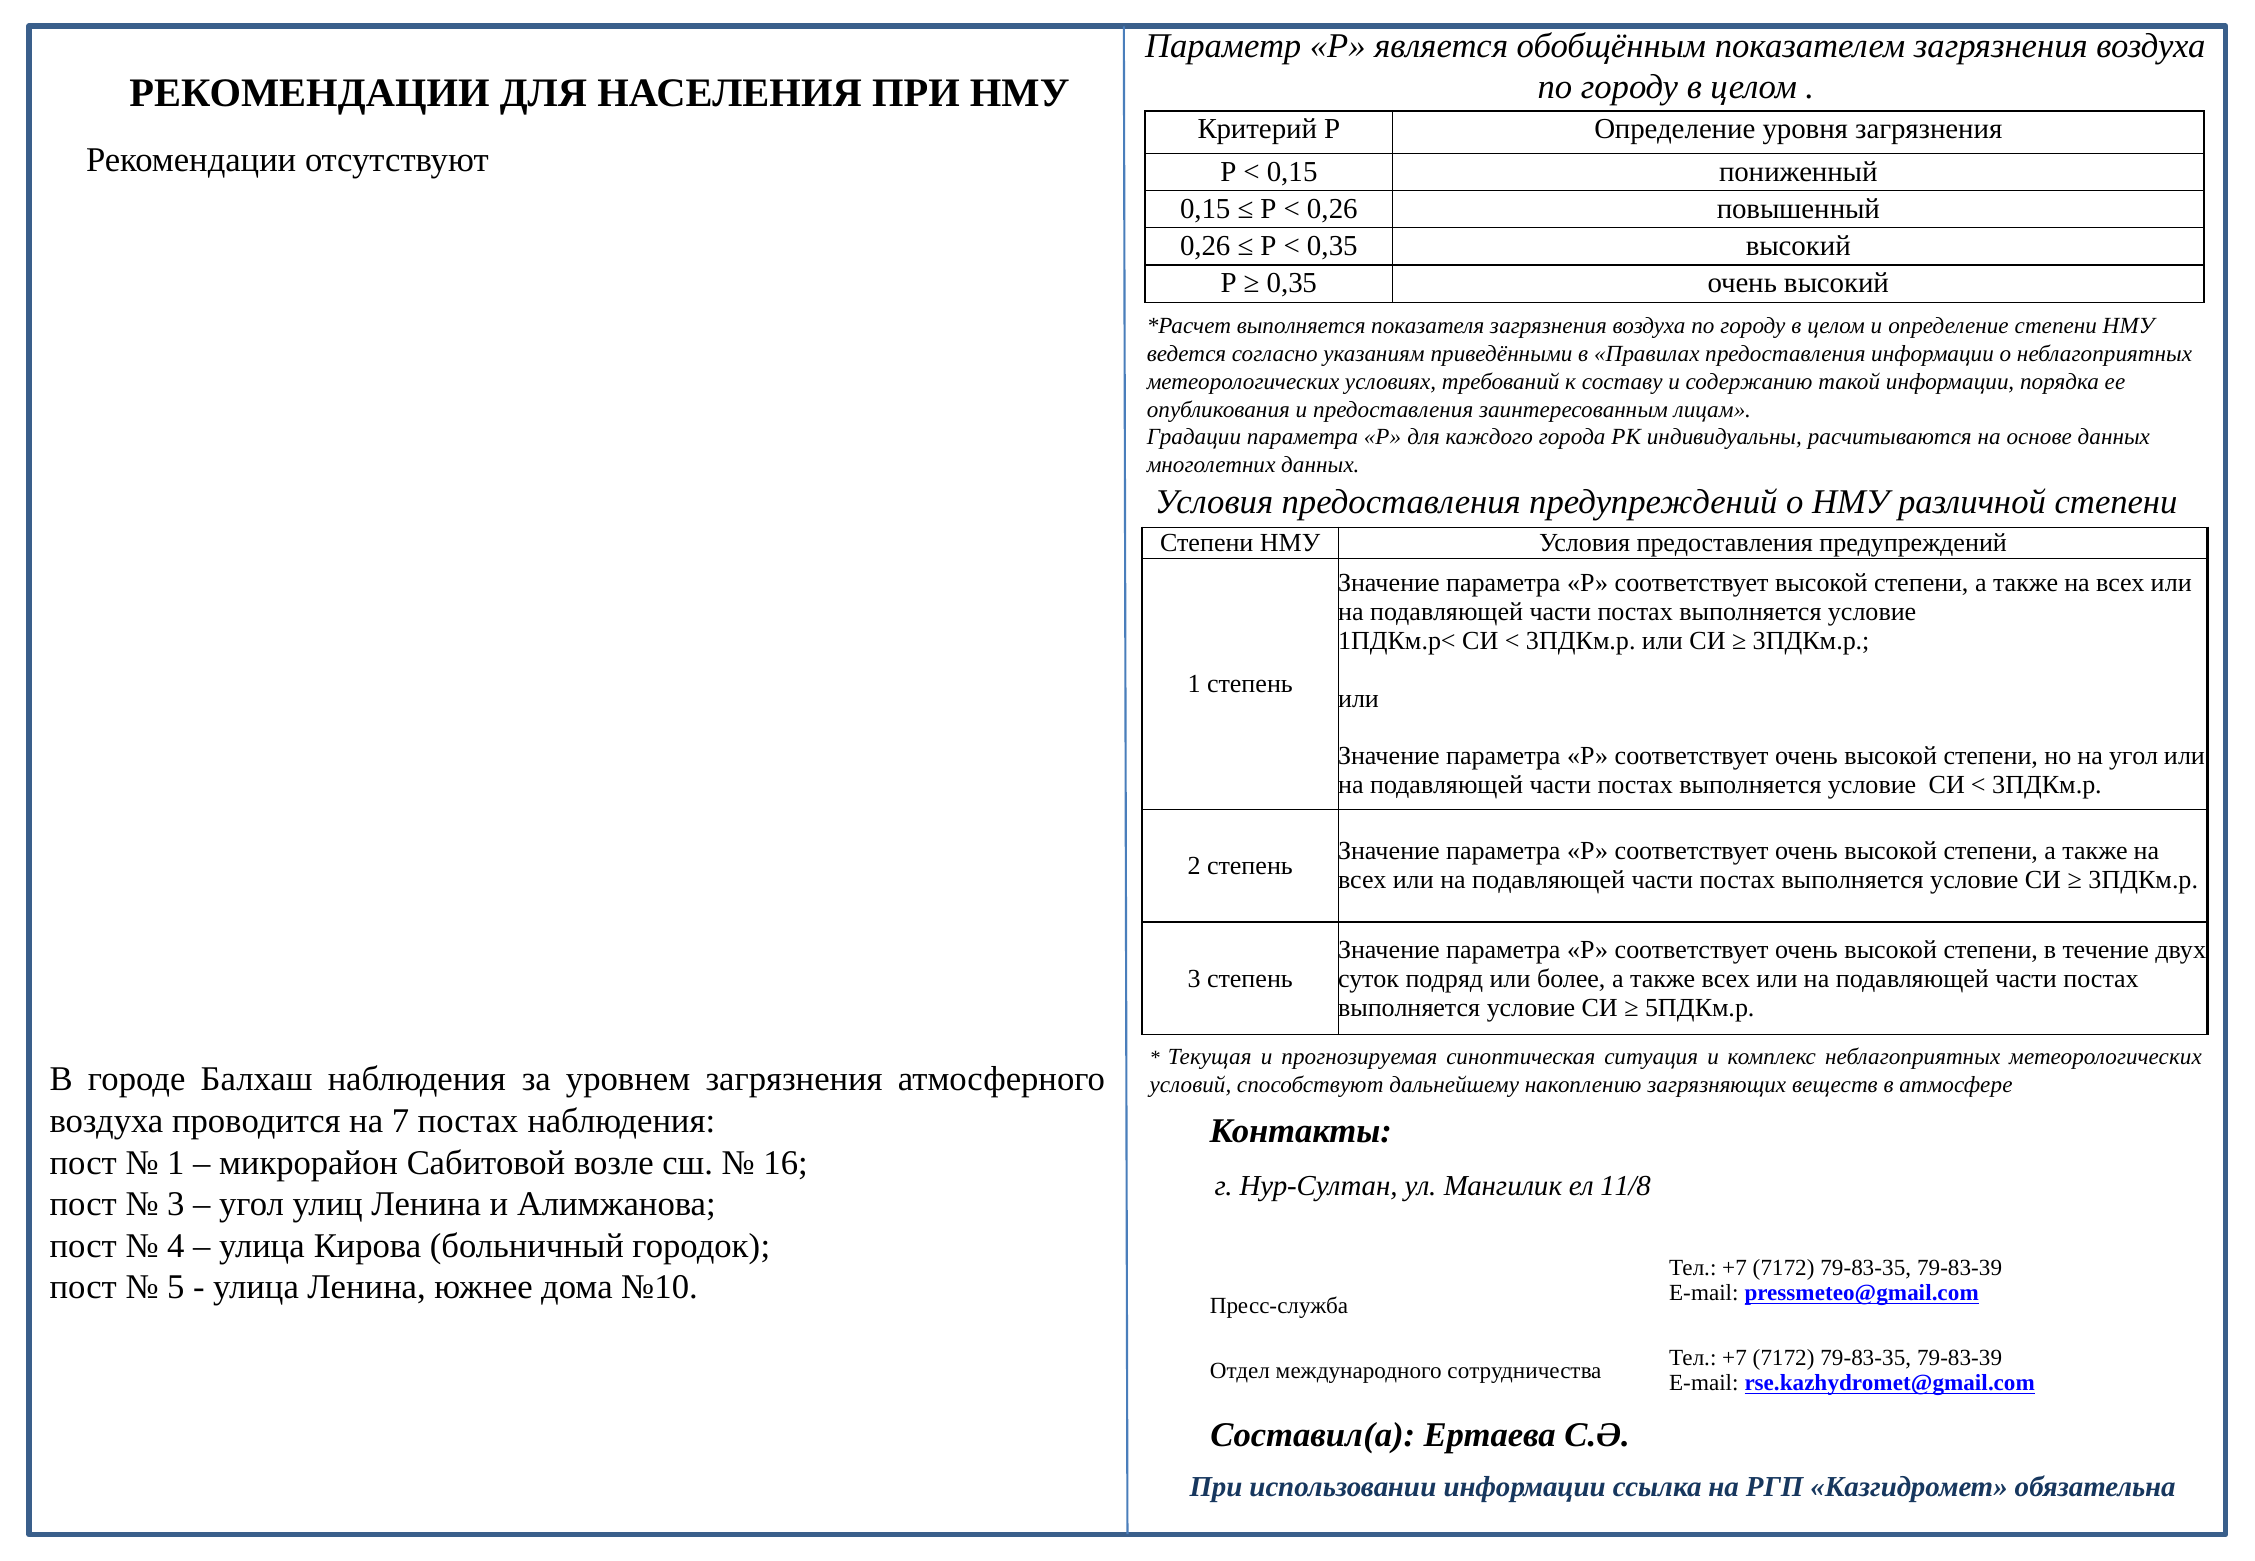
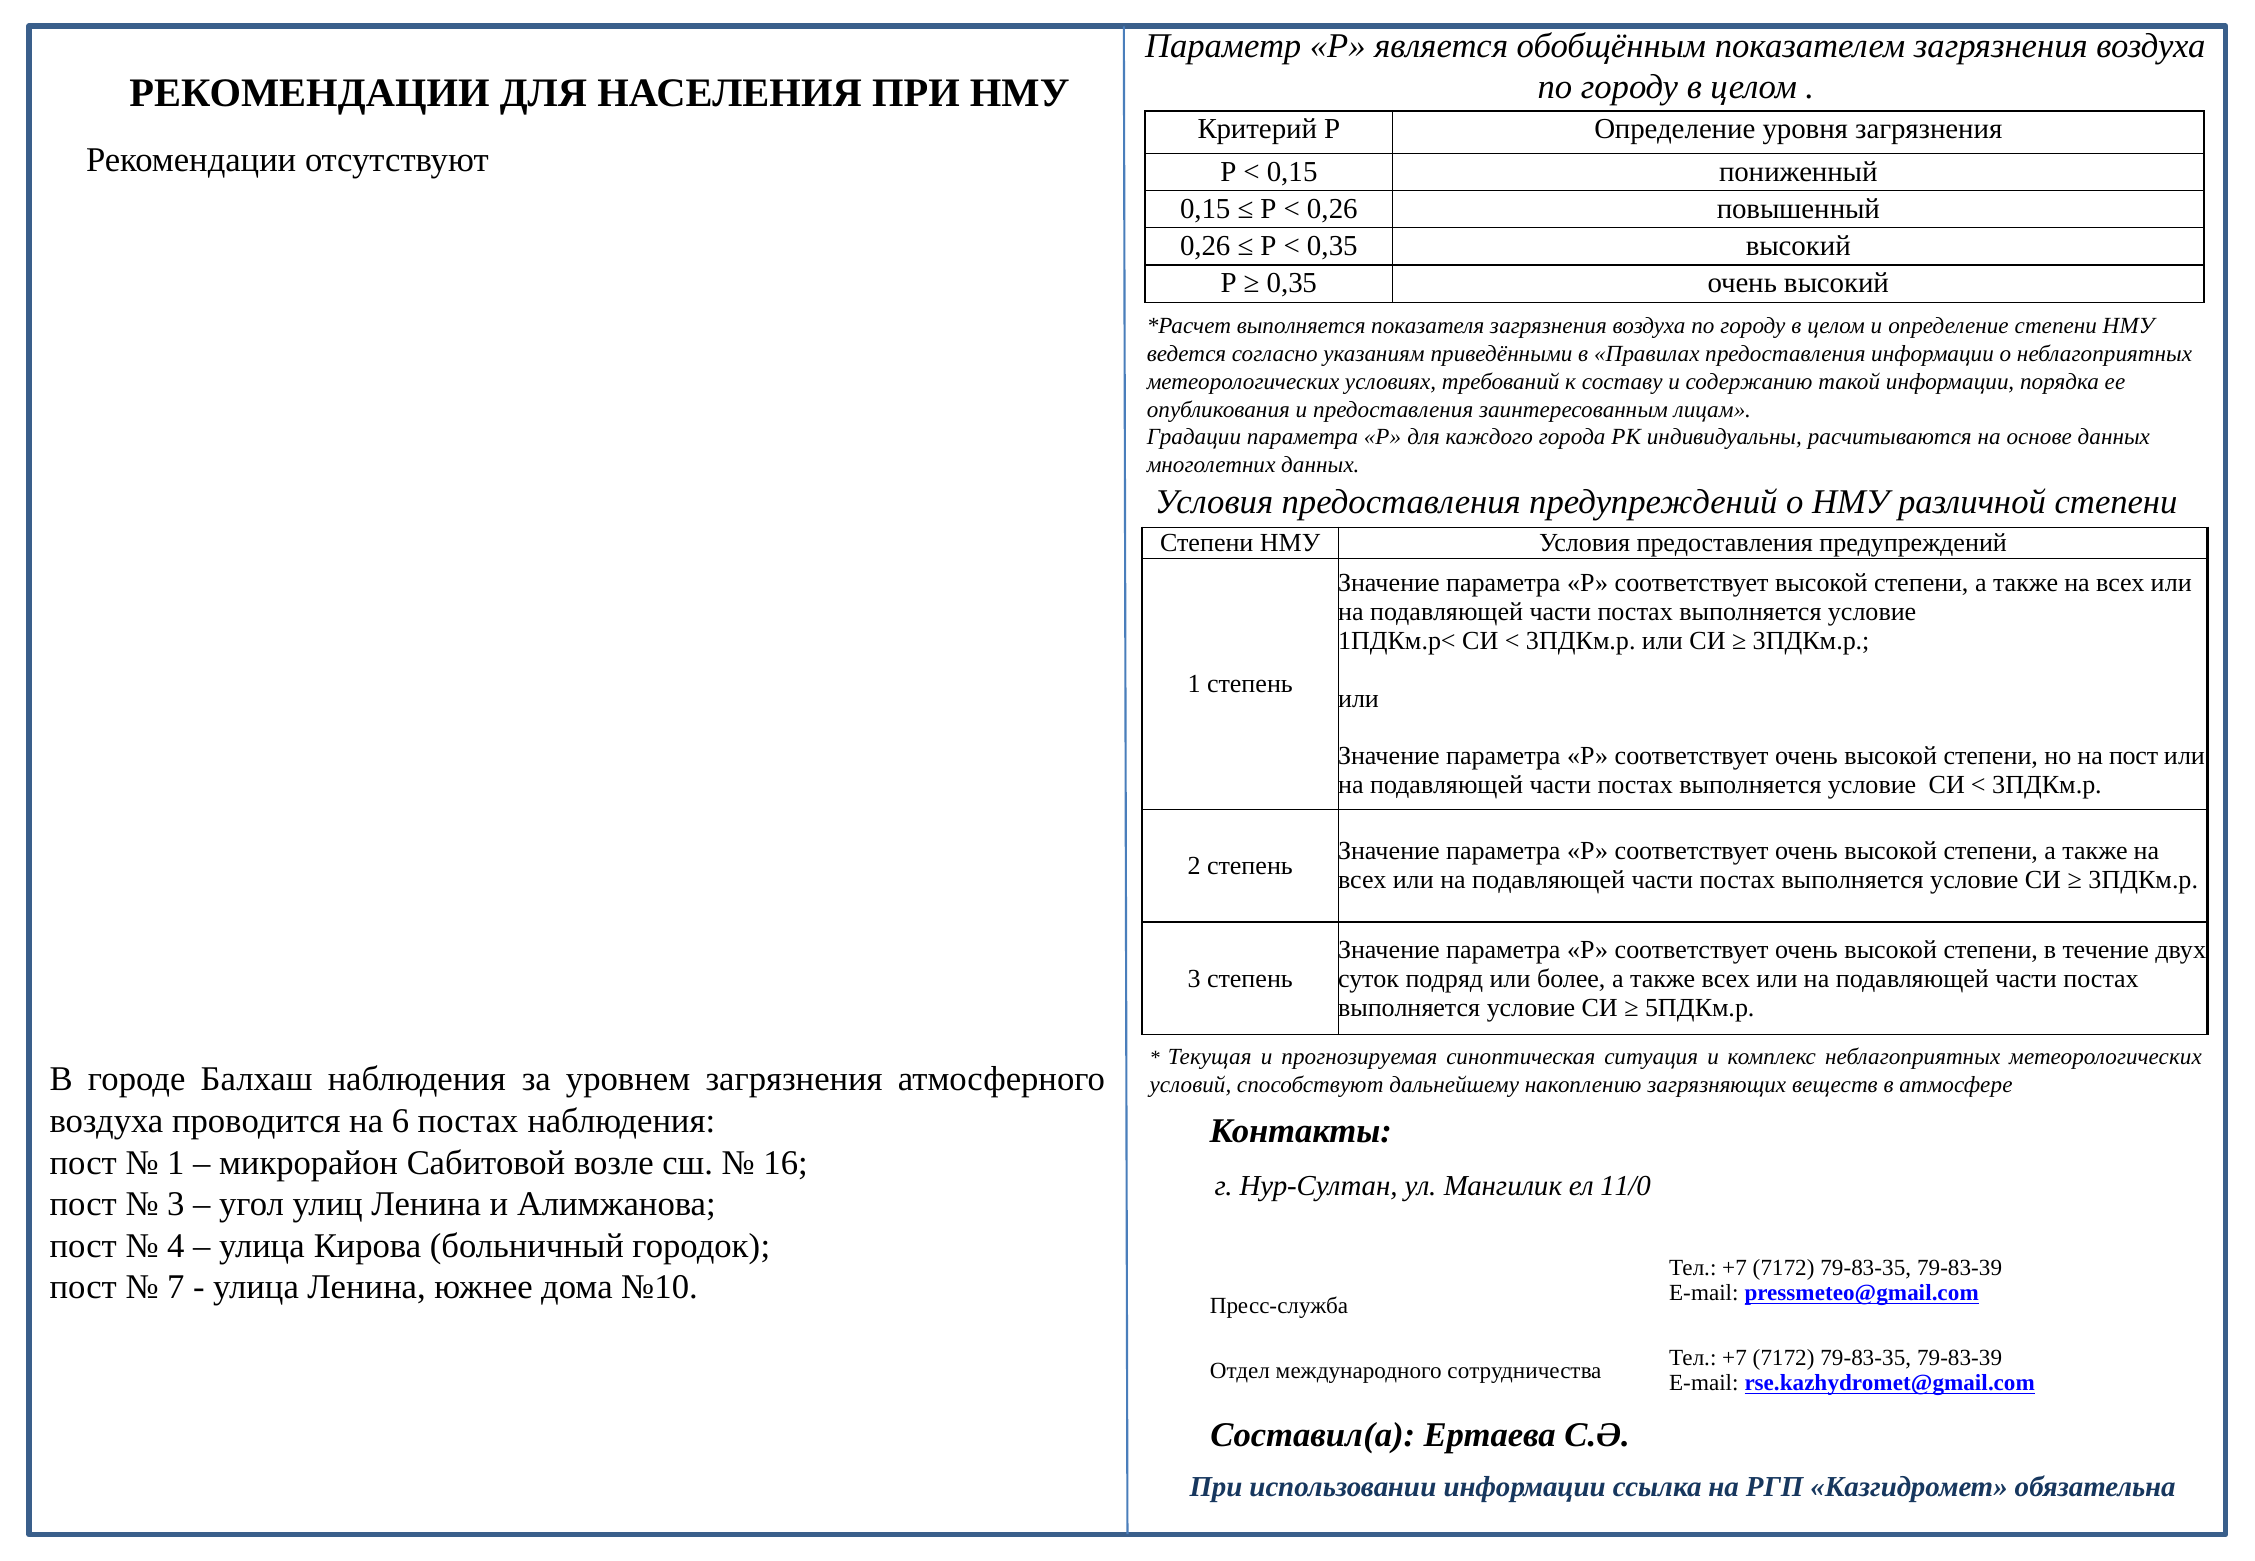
на угол: угол -> пост (2134, 756)
7: 7 -> 6 (400, 1121)
11/8: 11/8 -> 11/0 (1626, 1186)
5: 5 -> 7 (176, 1288)
